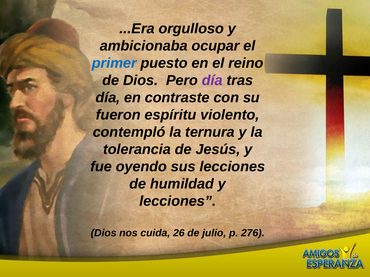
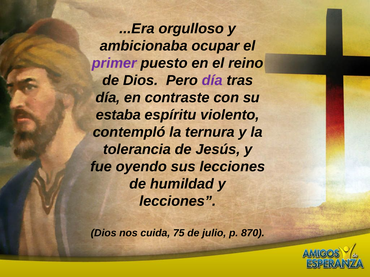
primer colour: blue -> purple (114, 63)
fueron: fueron -> estaba (118, 115)
26: 26 -> 75 (179, 233)
276: 276 -> 870 (253, 233)
